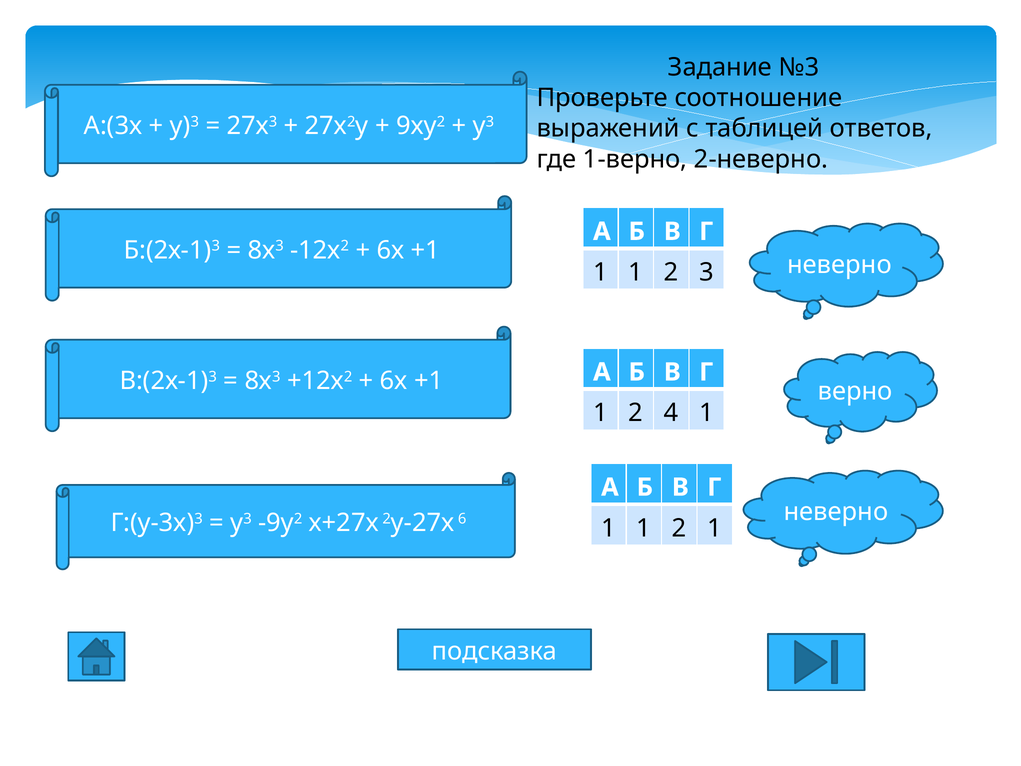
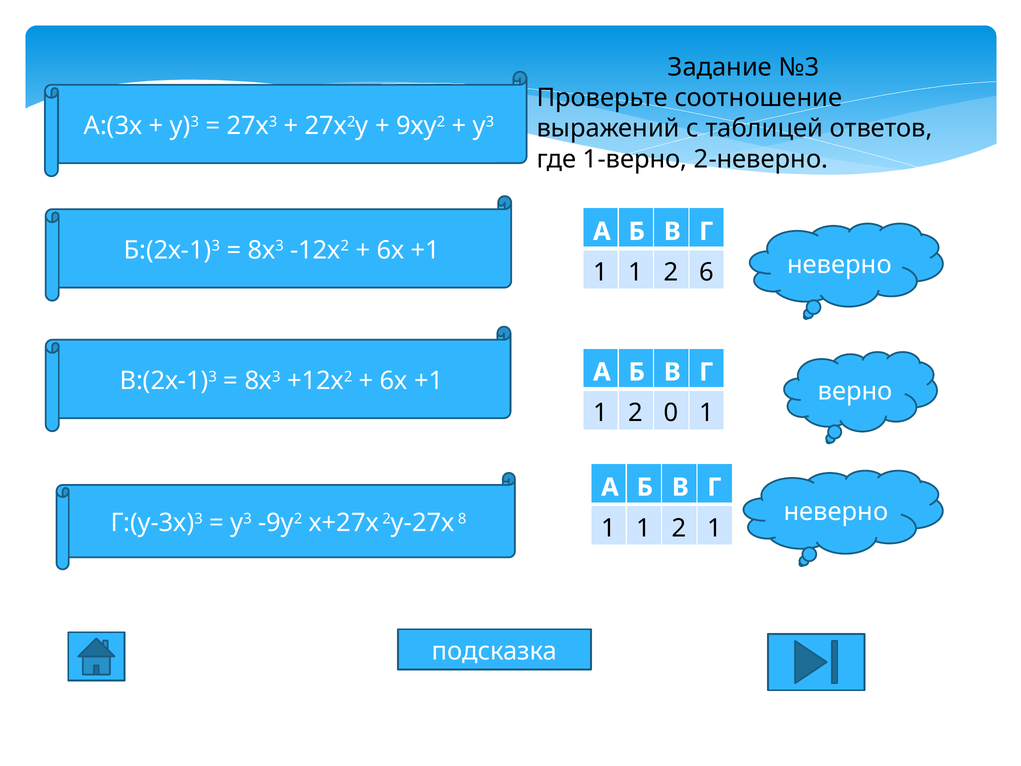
3: 3 -> 6 (706, 272)
4: 4 -> 0 (671, 413)
6: 6 -> 8 (462, 519)
